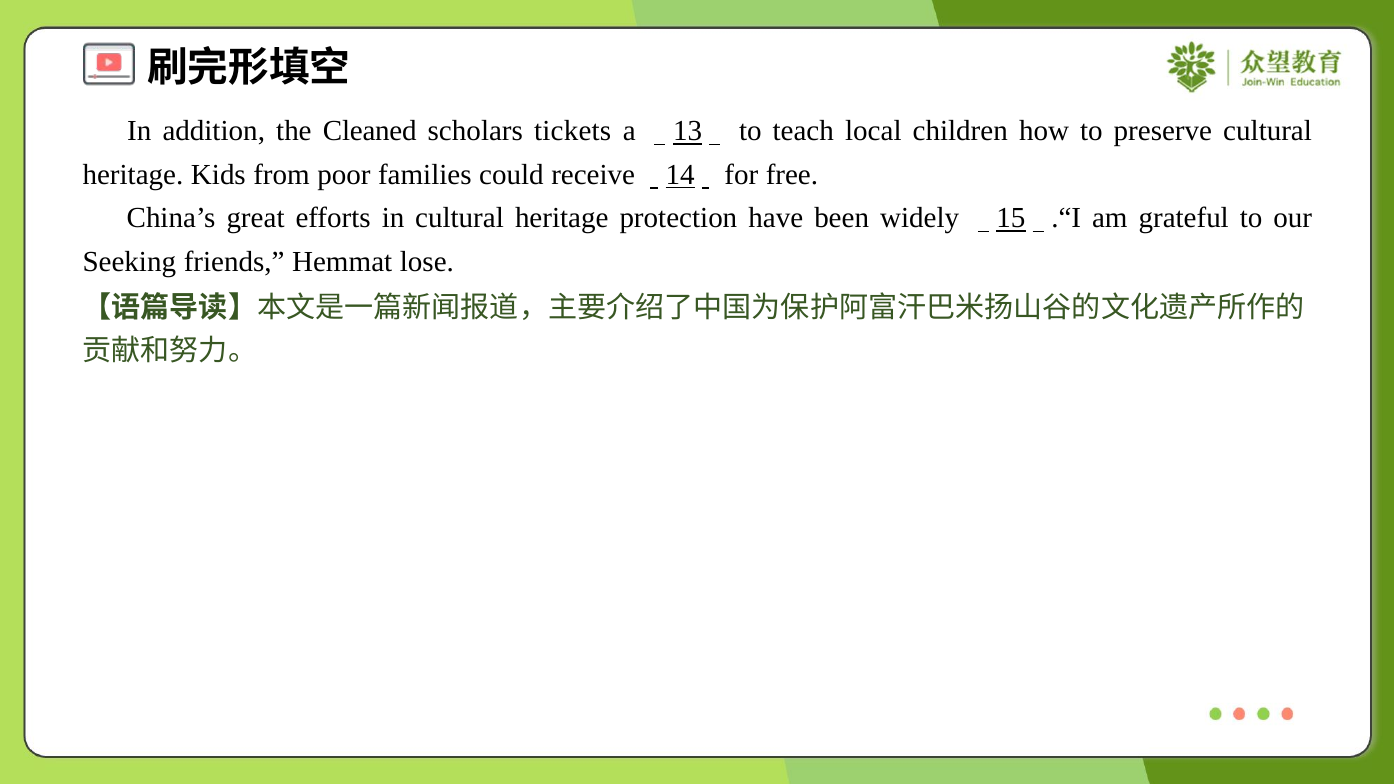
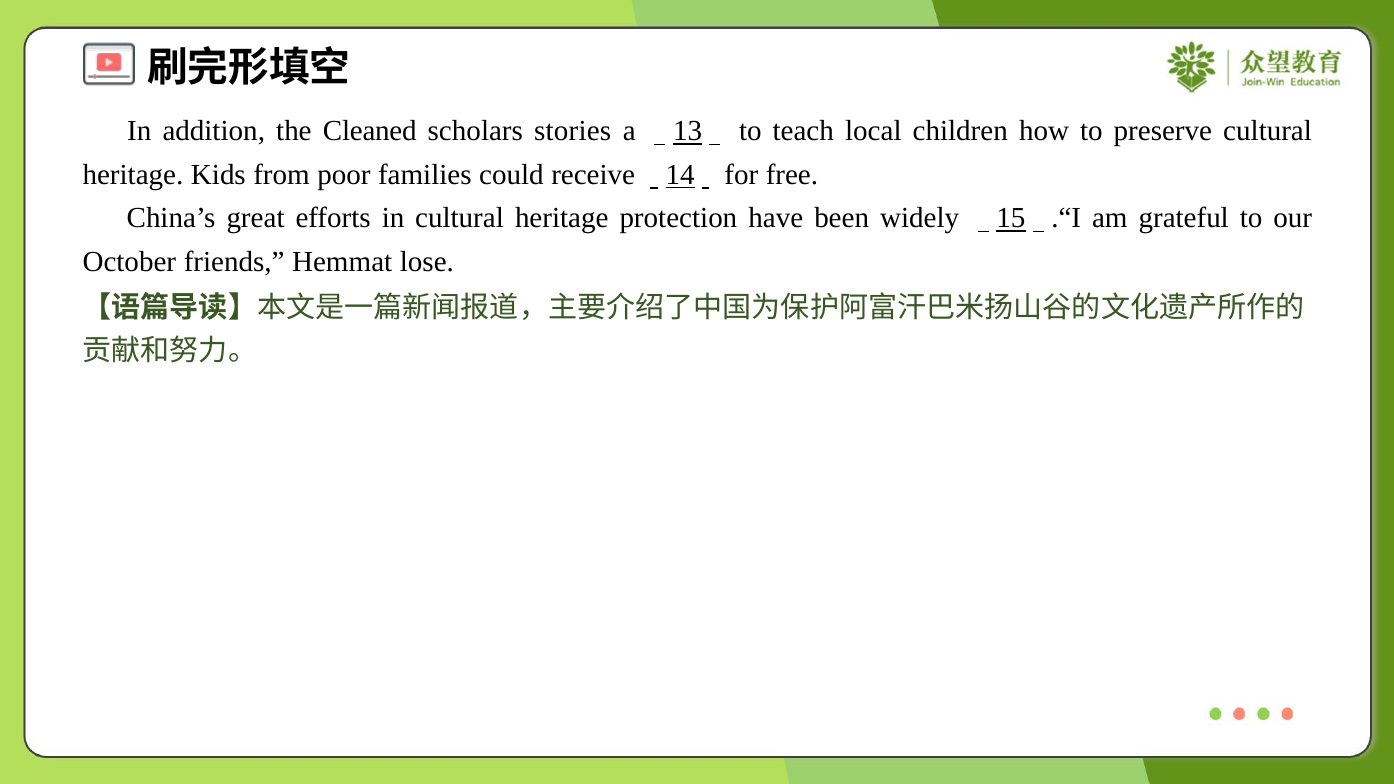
tickets: tickets -> stories (573, 131)
Seeking: Seeking -> October (129, 262)
